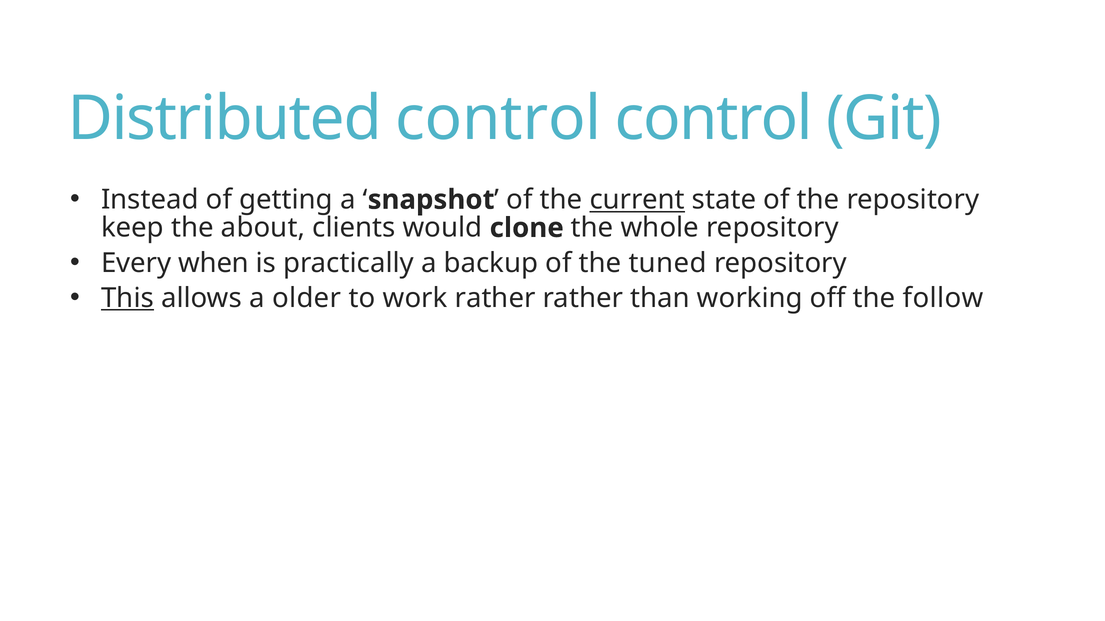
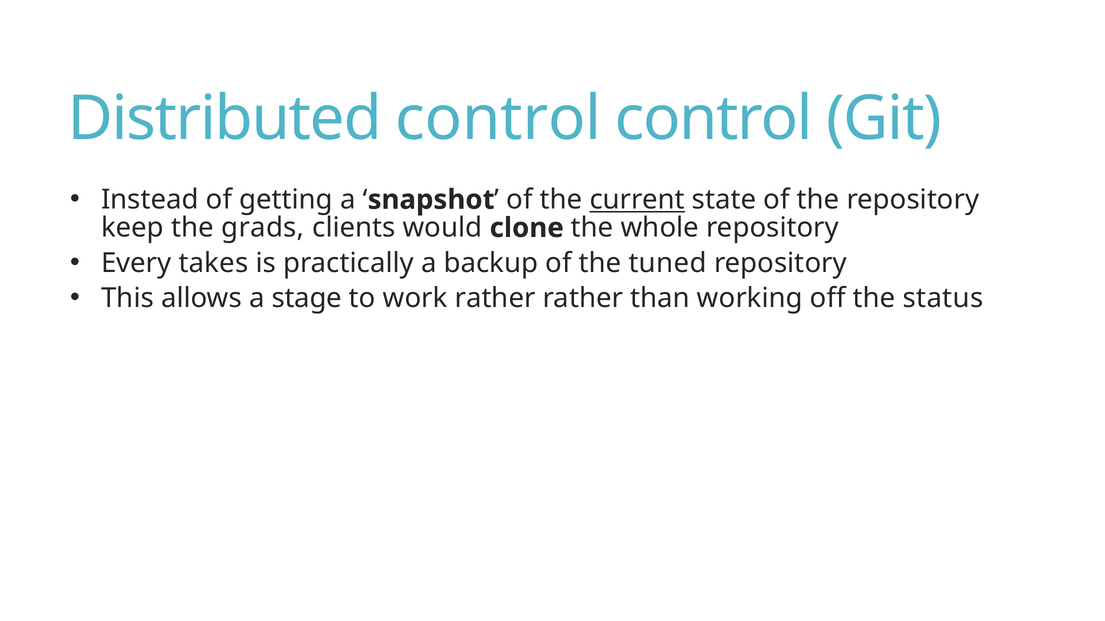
about: about -> grads (263, 228)
when: when -> takes (213, 263)
This underline: present -> none (127, 298)
older: older -> stage (307, 298)
follow: follow -> status (943, 298)
